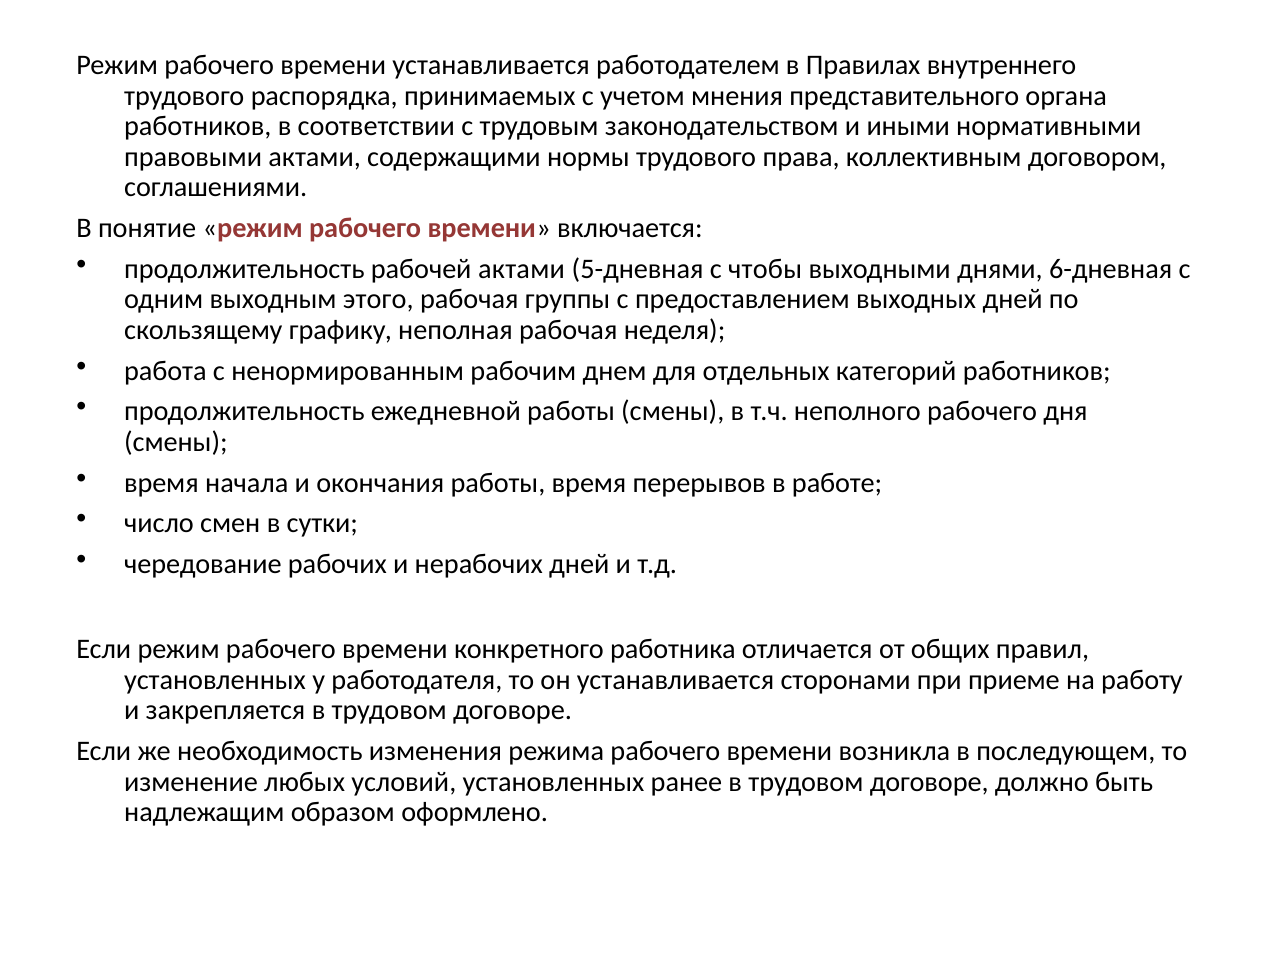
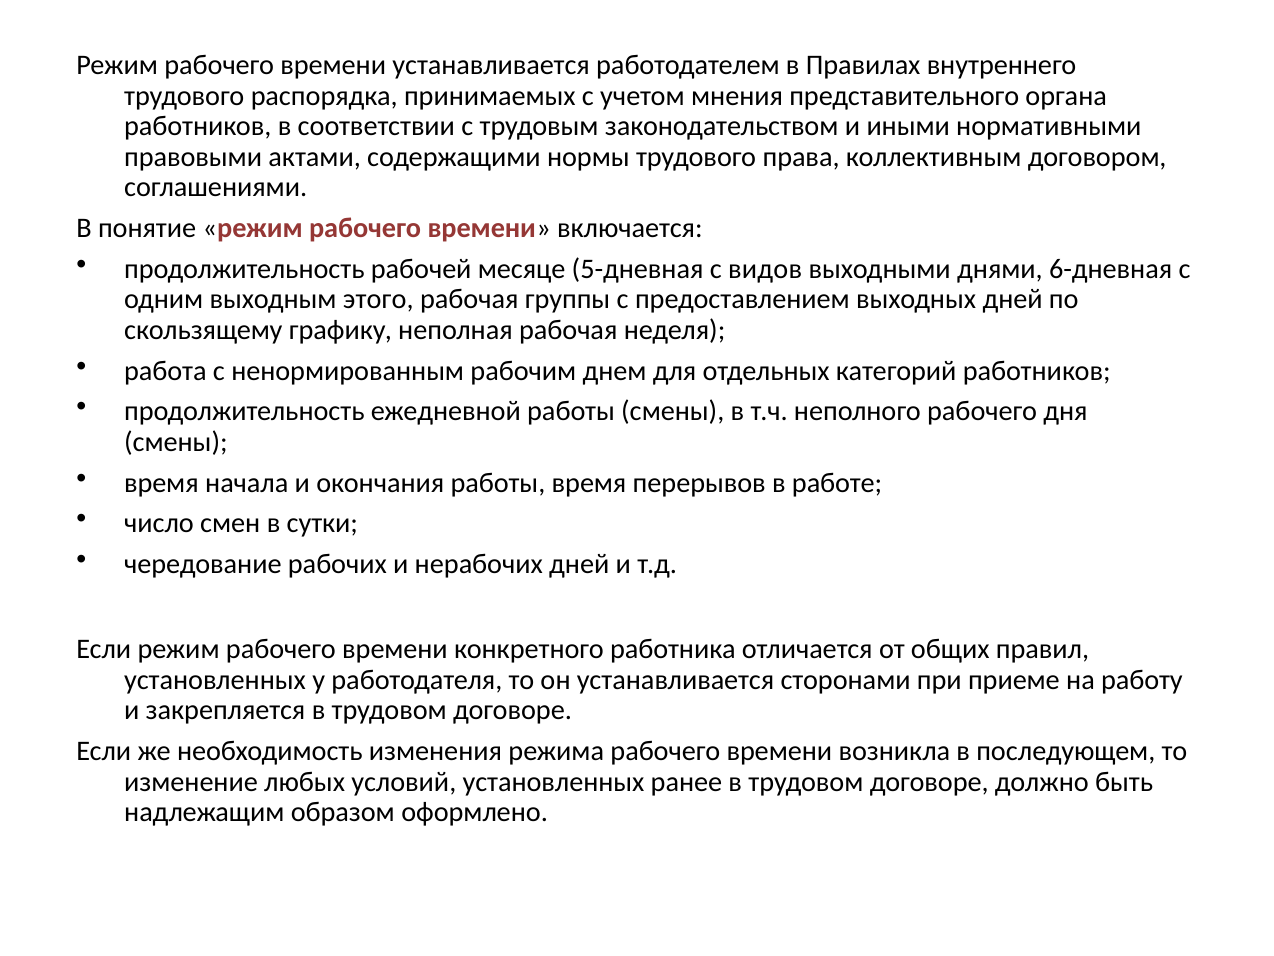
рабочей актами: актами -> месяце (522, 269)
чтобы: чтобы -> видов (765, 269)
